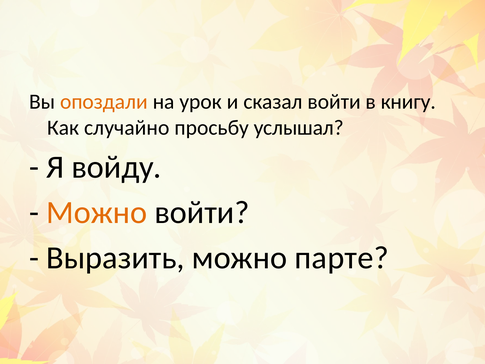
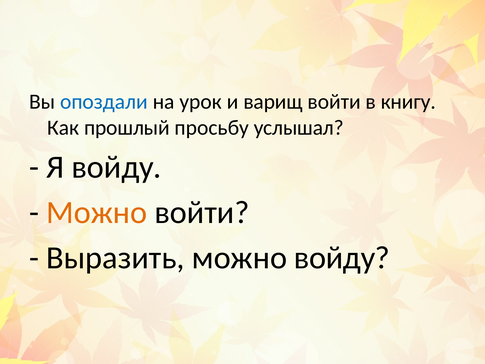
опоздали colour: orange -> blue (104, 102)
сказал: сказал -> варищ (273, 102)
случайно: случайно -> прошлый (127, 128)
можно парте: парте -> войду (342, 258)
